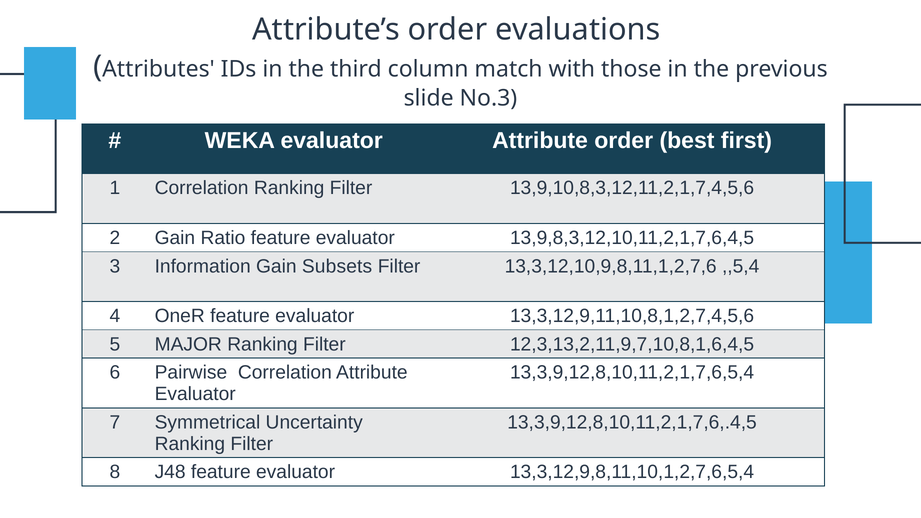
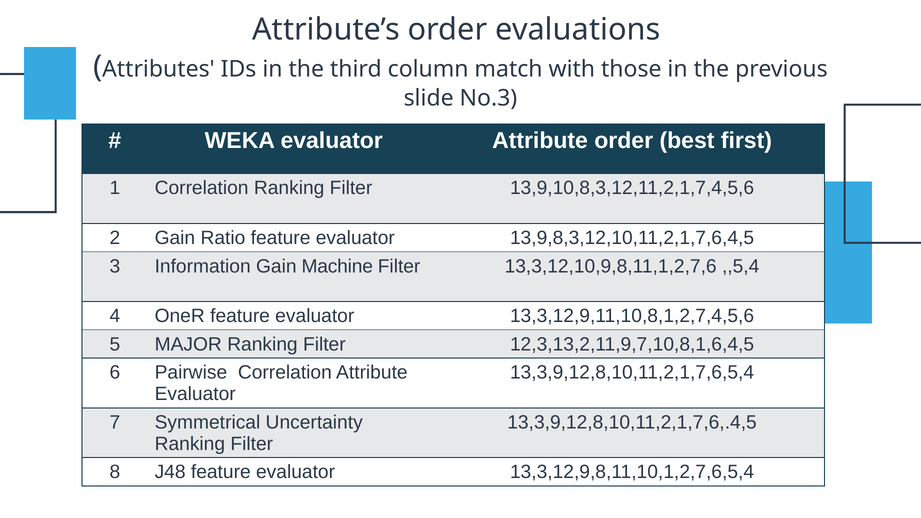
Subsets: Subsets -> Machine (337, 266)
